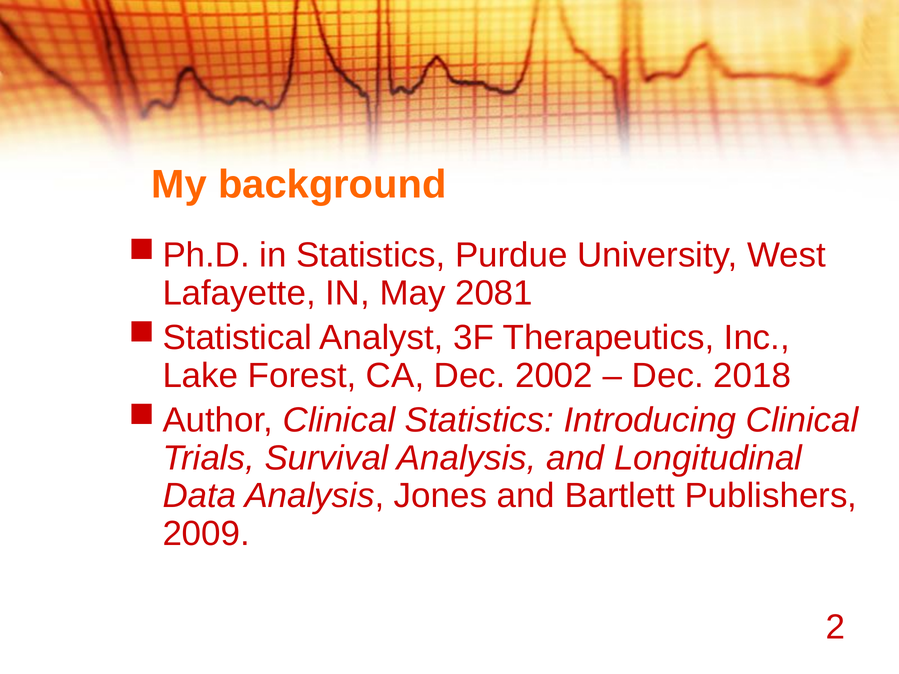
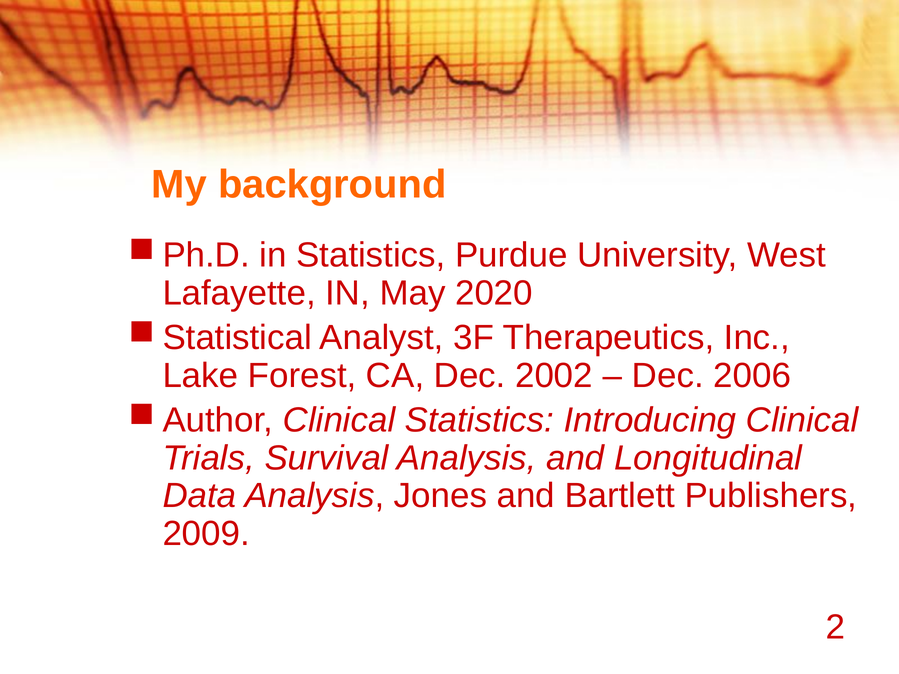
2081: 2081 -> 2020 (494, 293)
2018: 2018 -> 2006 (752, 376)
